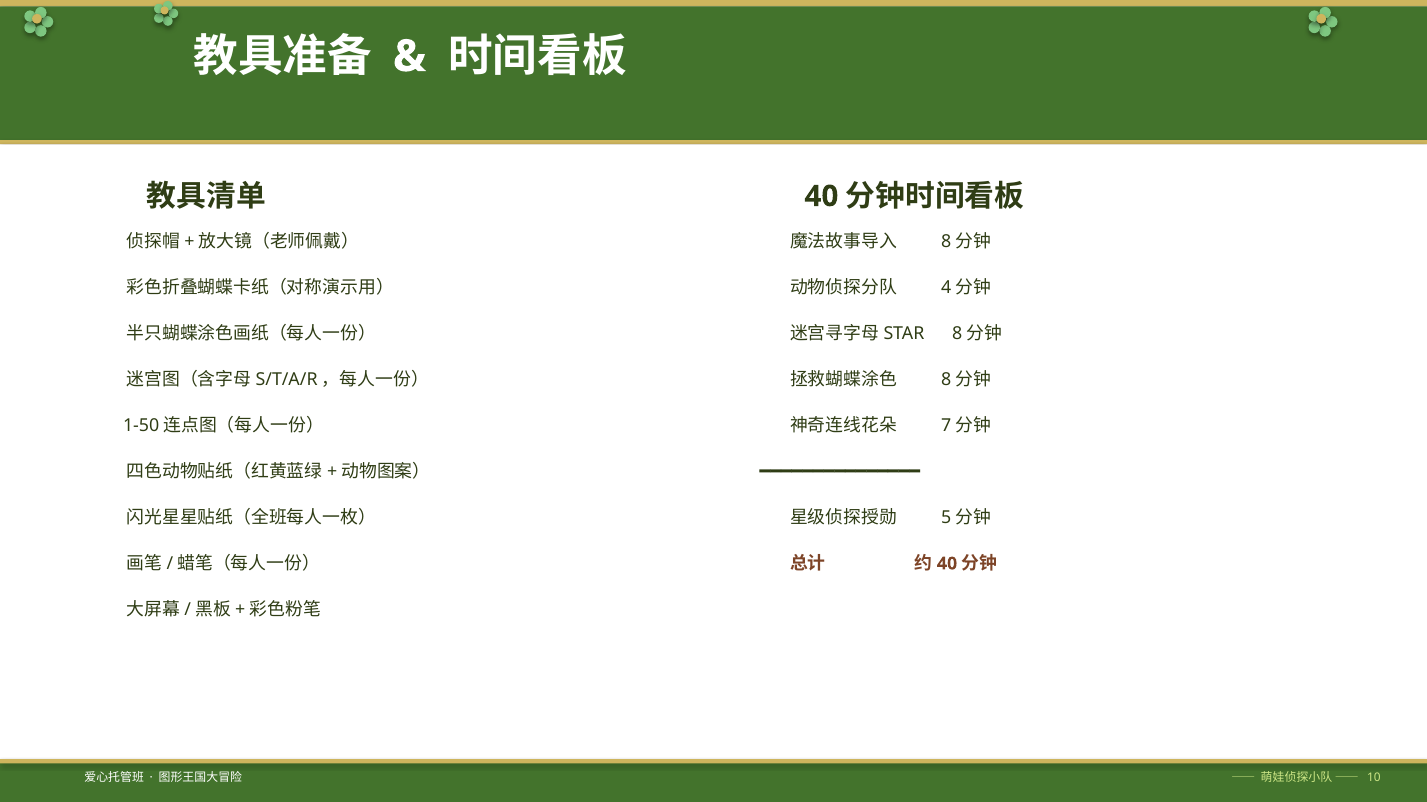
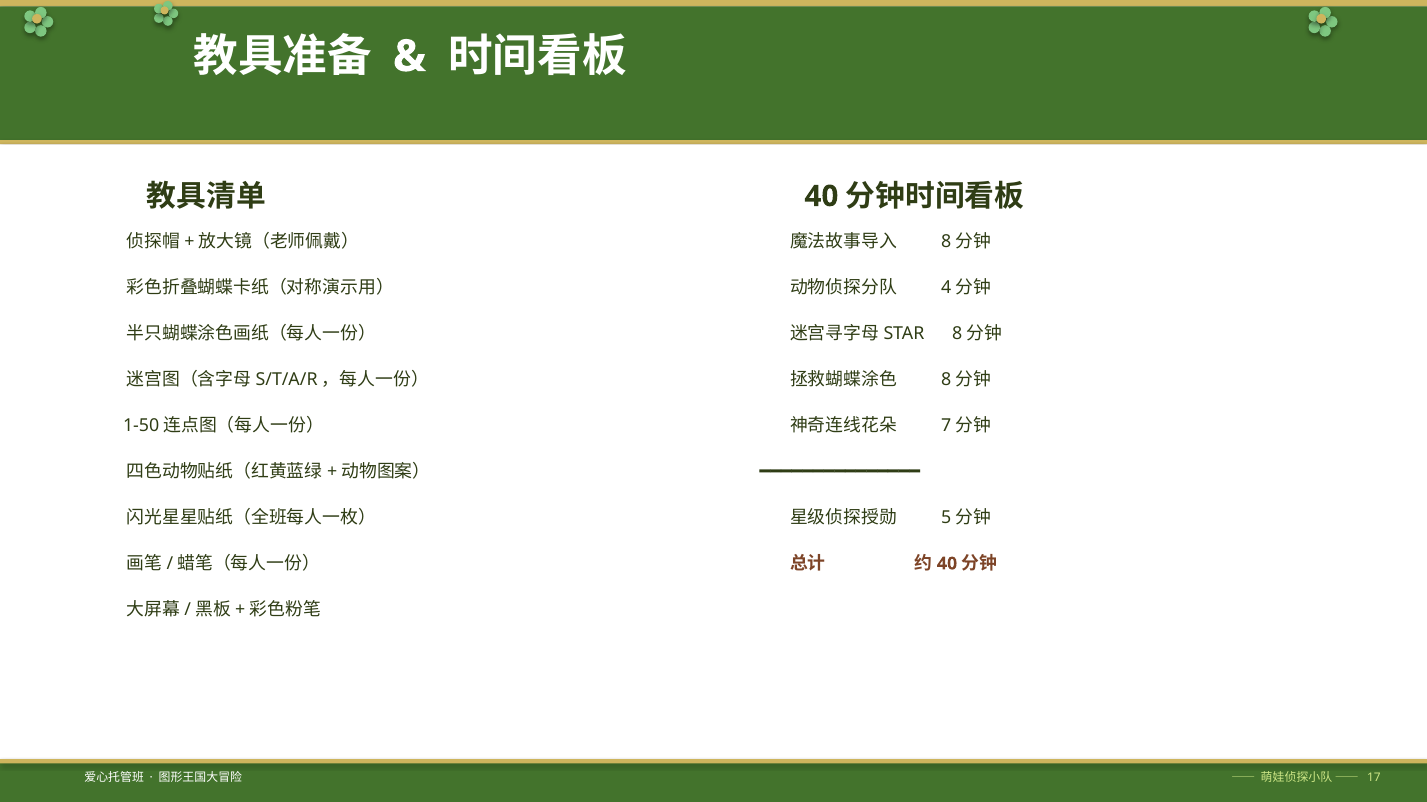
10: 10 -> 17 (1374, 778)
